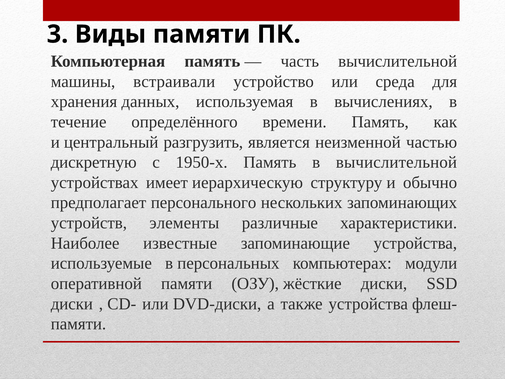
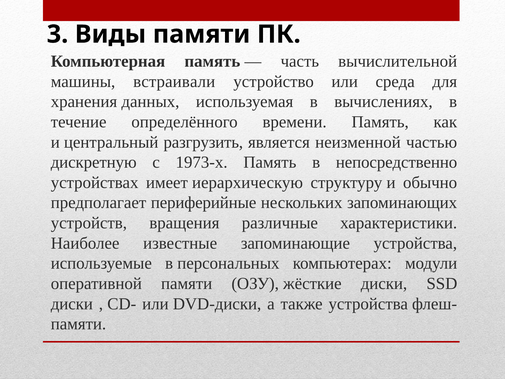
1950-х: 1950-х -> 1973-х (202, 162)
в вычислительной: вычислительной -> непосредственно (397, 162)
персонального: персонального -> периферийные (204, 203)
элементы: элементы -> вращения (184, 223)
